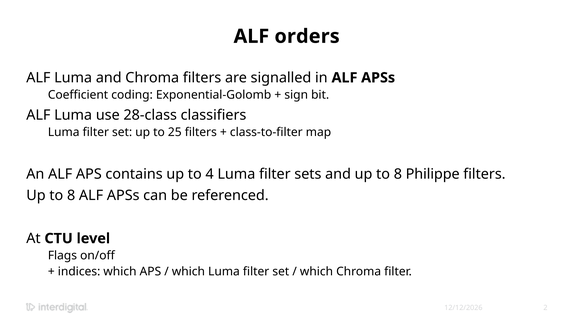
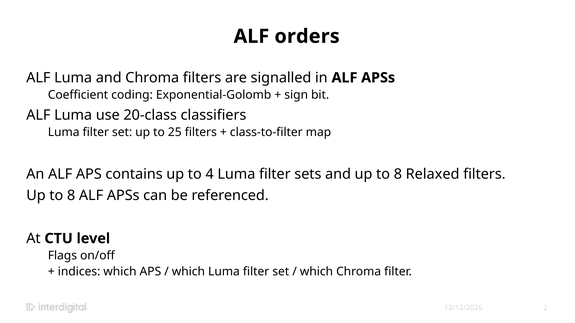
28-class: 28-class -> 20-class (150, 115)
Philippe: Philippe -> Relaxed (433, 174)
